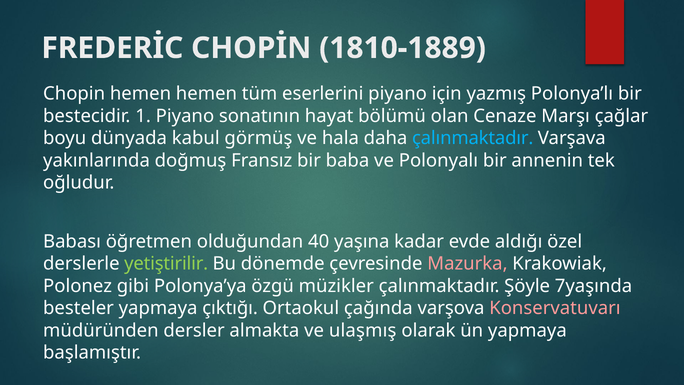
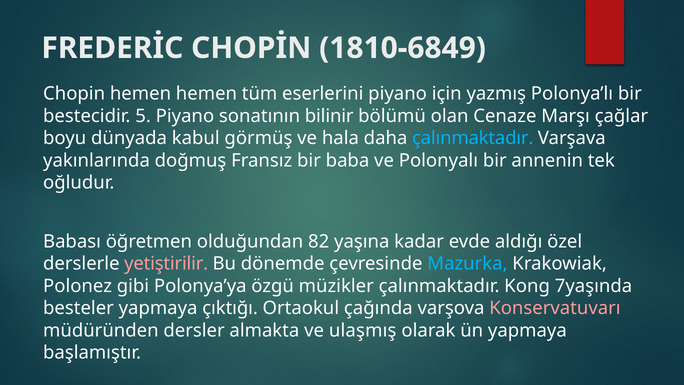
1810-1889: 1810-1889 -> 1810-6849 (403, 48)
1: 1 -> 5 (143, 116)
hayat: hayat -> bilinir (329, 116)
40: 40 -> 82 (319, 241)
yetiştirilir colour: light green -> pink (166, 264)
Mazurka colour: pink -> light blue (467, 264)
Şöyle: Şöyle -> Kong (527, 286)
